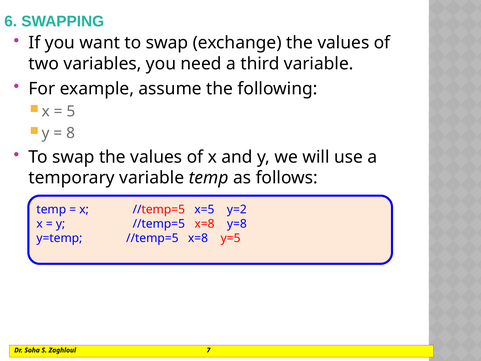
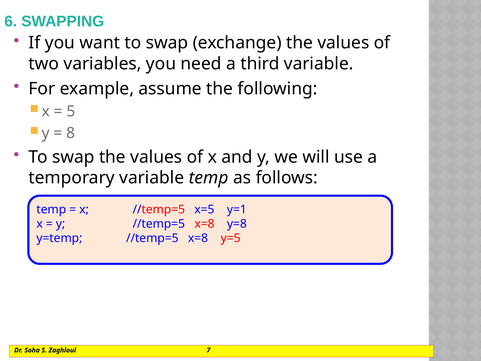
y=2: y=2 -> y=1 (237, 209)
